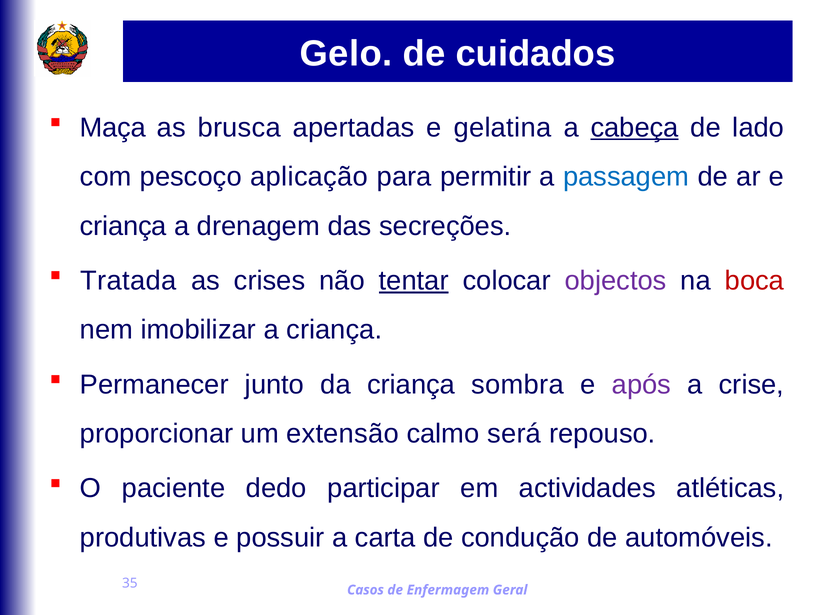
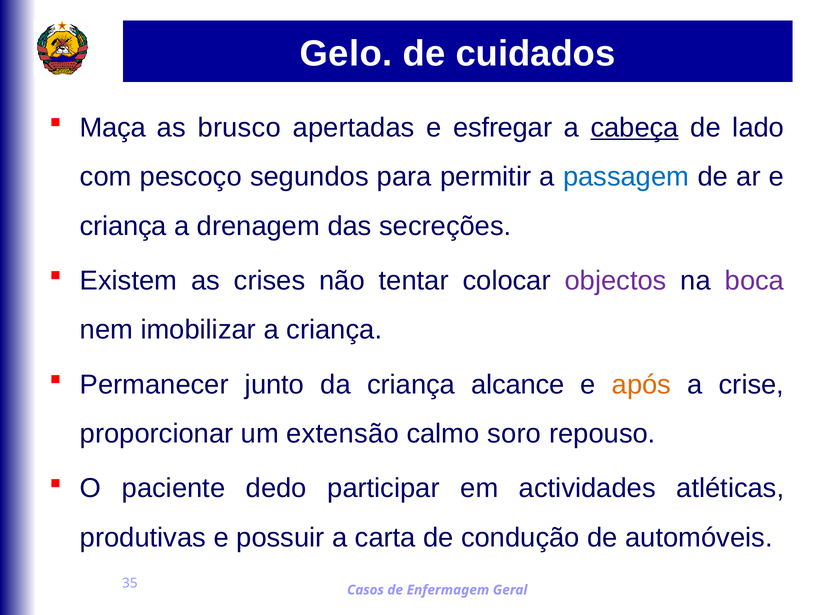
brusca: brusca -> brusco (239, 128)
gelatina: gelatina -> esfregar (503, 128)
aplicação: aplicação -> segundos (309, 177)
Tratada: Tratada -> Existem (129, 281)
tentar underline: present -> none (414, 281)
boca colour: red -> purple (754, 281)
sombra: sombra -> alcance (518, 385)
após colour: purple -> orange (642, 385)
será: será -> soro (514, 434)
